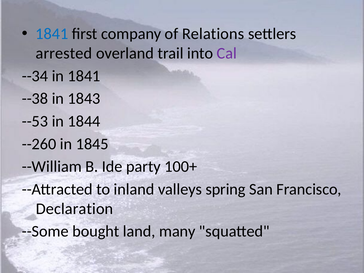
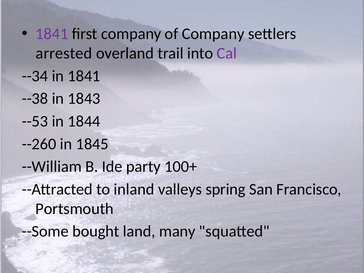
1841 colour: blue -> purple (52, 34)
of Relations: Relations -> Company (213, 34)
Declaration: Declaration -> Portsmouth (75, 209)
